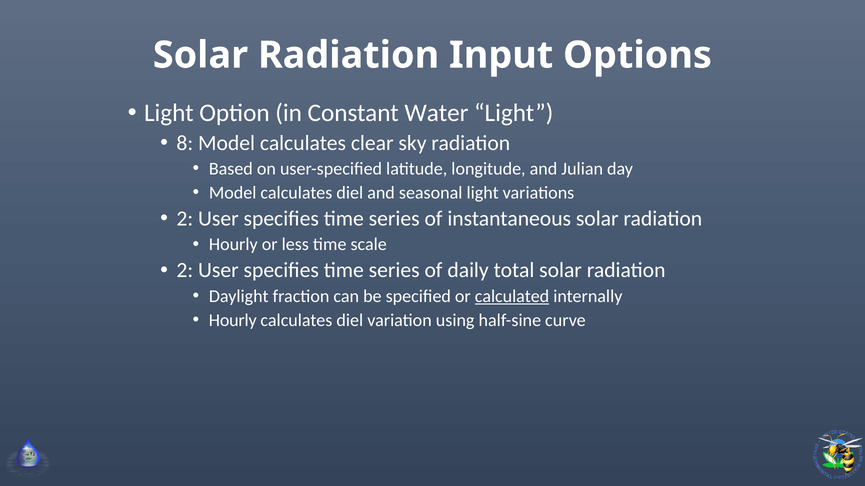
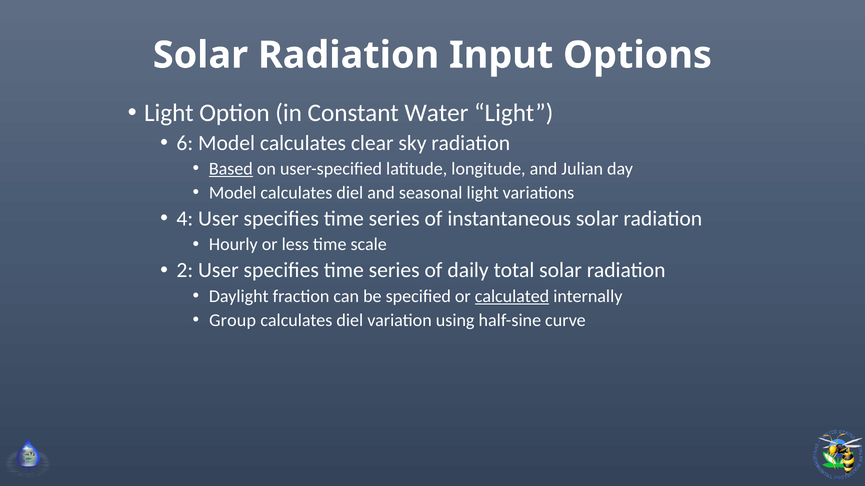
8: 8 -> 6 (185, 143)
Based underline: none -> present (231, 169)
2: 2 -> 4 (185, 219)
Hourly: Hourly -> Group (233, 320)
